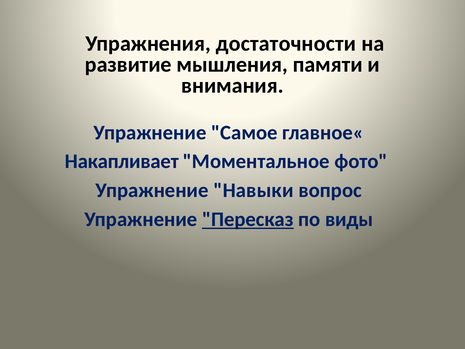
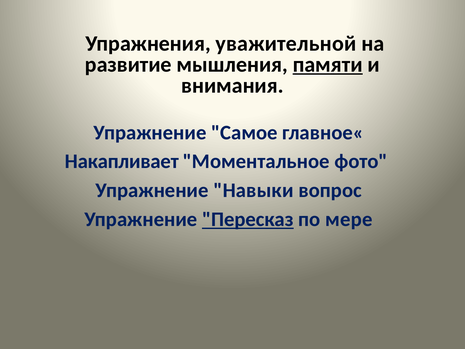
достаточности: достаточности -> уважительной (286, 44)
памяти underline: none -> present (328, 65)
виды: виды -> мере (349, 219)
